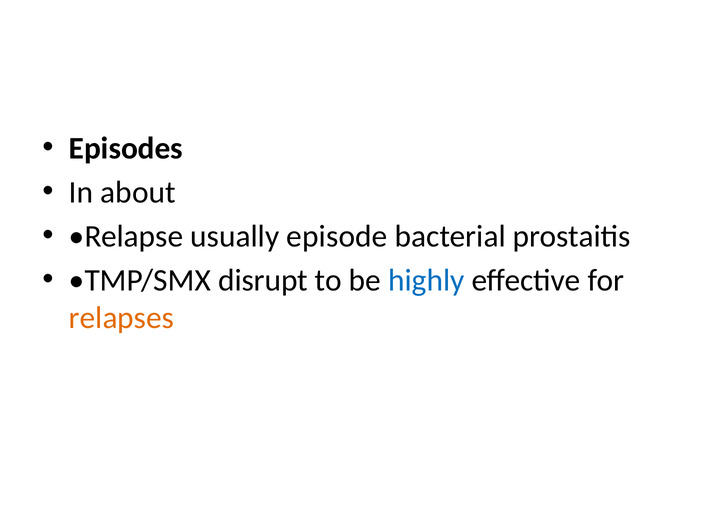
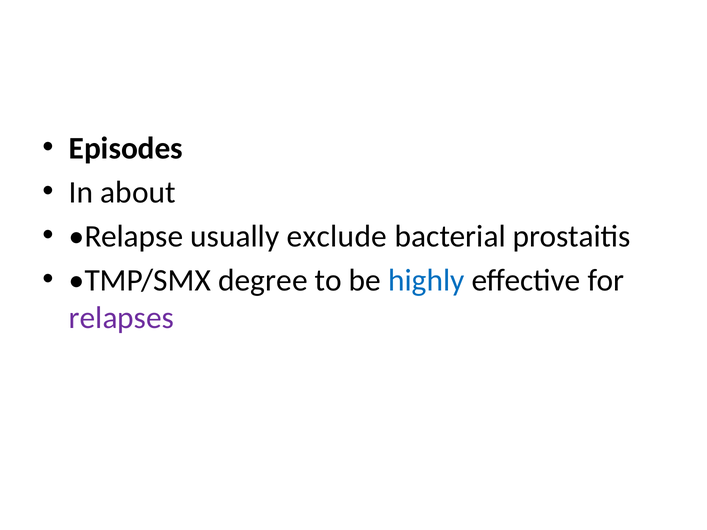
episode: episode -> exclude (337, 236)
disrupt: disrupt -> degree (263, 280)
relapses colour: orange -> purple (121, 318)
